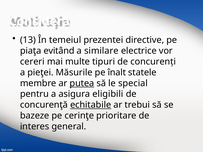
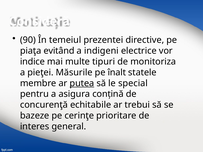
13: 13 -> 90 (28, 40)
similare: similare -> indigeni (101, 51)
cereri: cereri -> indice (32, 62)
concurenţi: concurenţi -> monitoriza (153, 62)
eligibili: eligibili -> conţină (108, 94)
echitabile underline: present -> none (91, 105)
